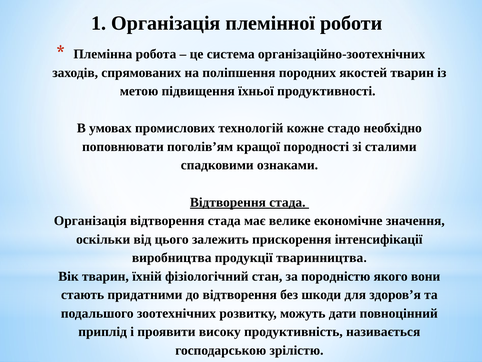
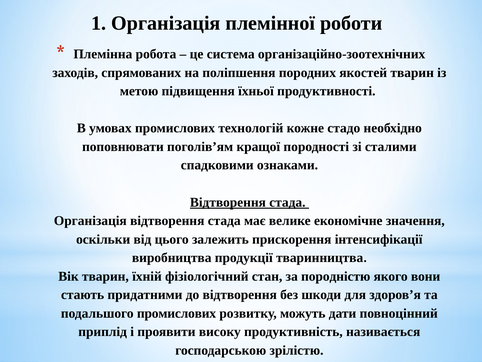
подальшого зоотехнічних: зоотехнічних -> промислових (177, 313)
